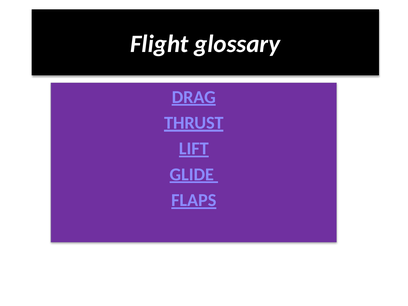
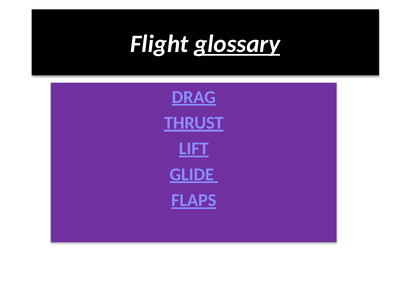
glossary underline: none -> present (237, 44)
